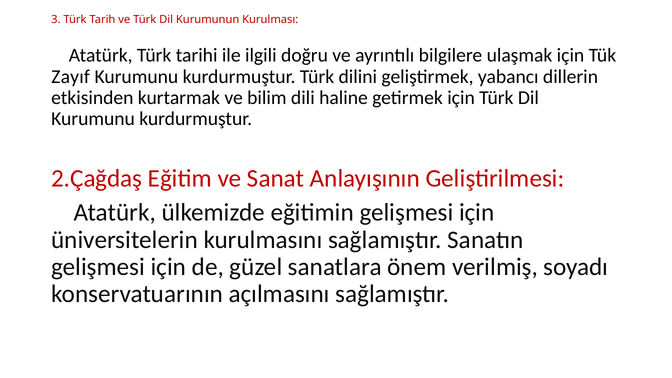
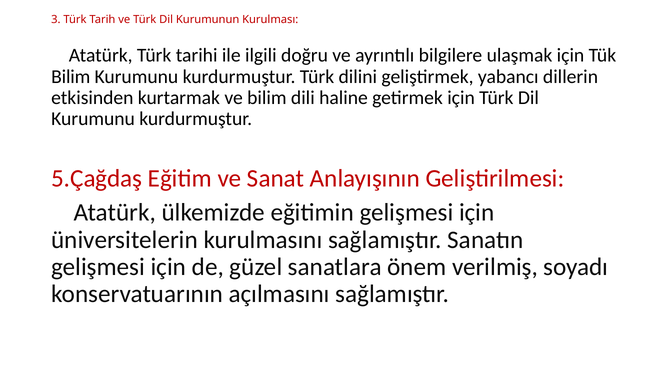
Zayıf: Zayıf -> Bilim (71, 77)
2.Çağdaş: 2.Çağdaş -> 5.Çağdaş (97, 178)
